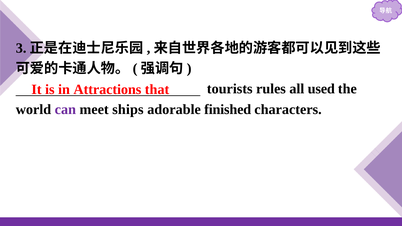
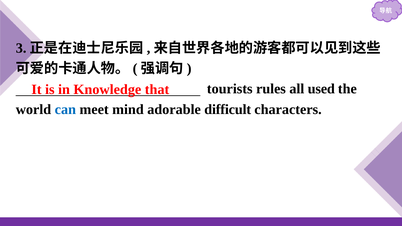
Attractions: Attractions -> Knowledge (107, 89)
can colour: purple -> blue (65, 109)
ships: ships -> mind (128, 109)
finished: finished -> difficult (228, 109)
